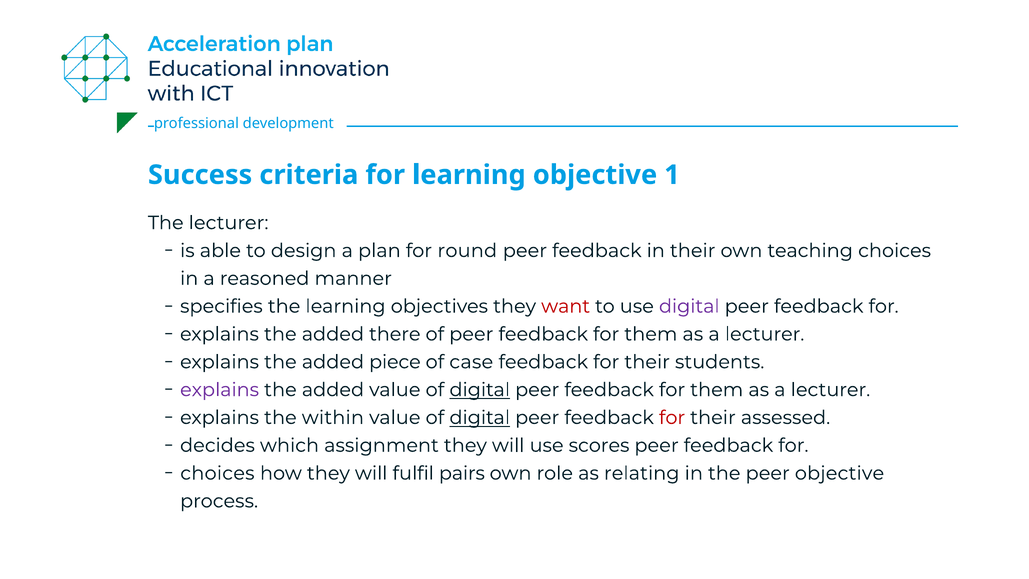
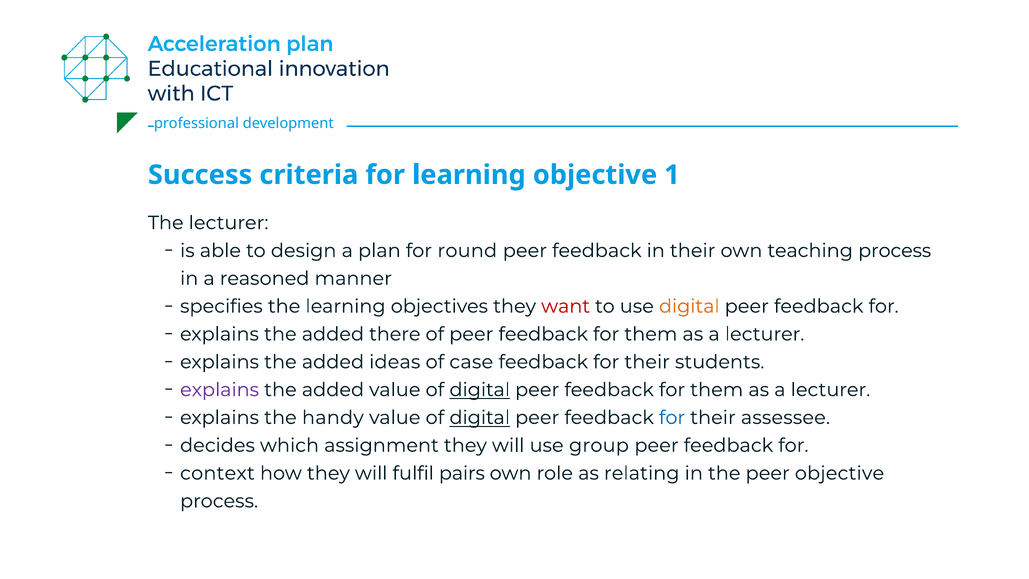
teaching choices: choices -> process (895, 251)
digital colour: purple -> orange (689, 306)
piece: piece -> ideas (395, 362)
within: within -> handy (333, 417)
for colour: red -> blue (672, 417)
assessed: assessed -> assessee (785, 417)
scores: scores -> group (599, 445)
choices: choices -> context (217, 473)
